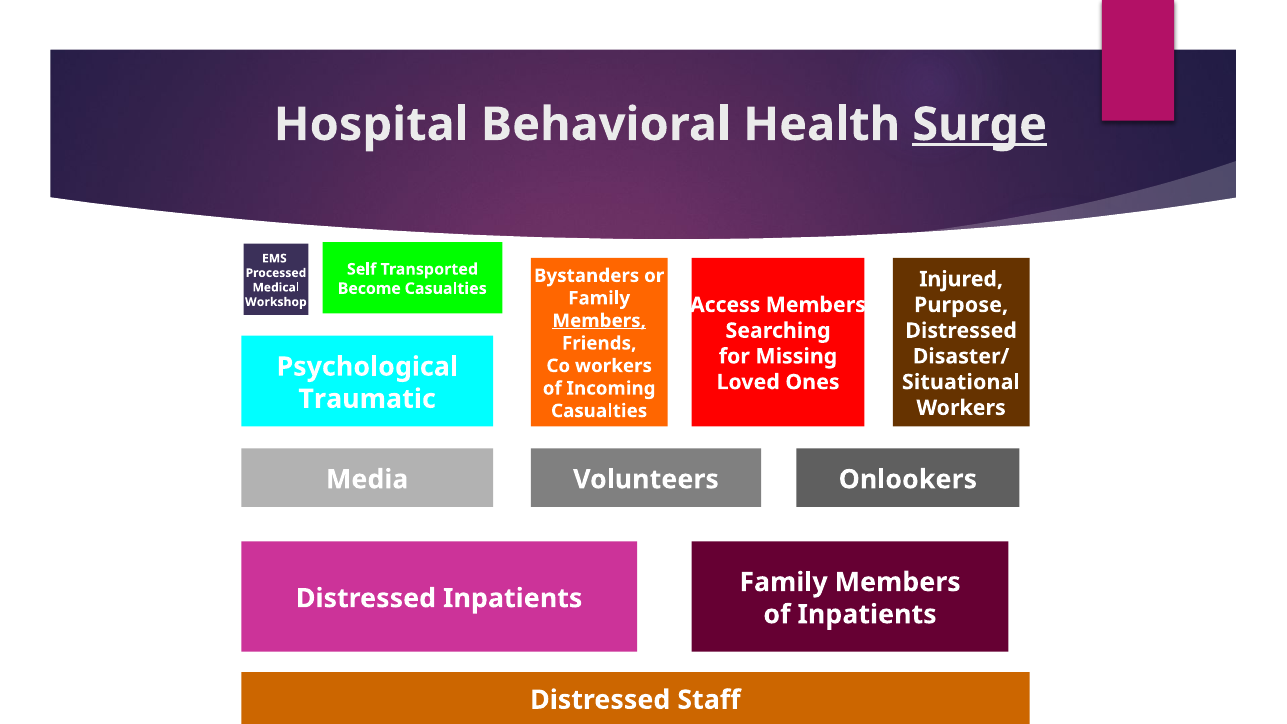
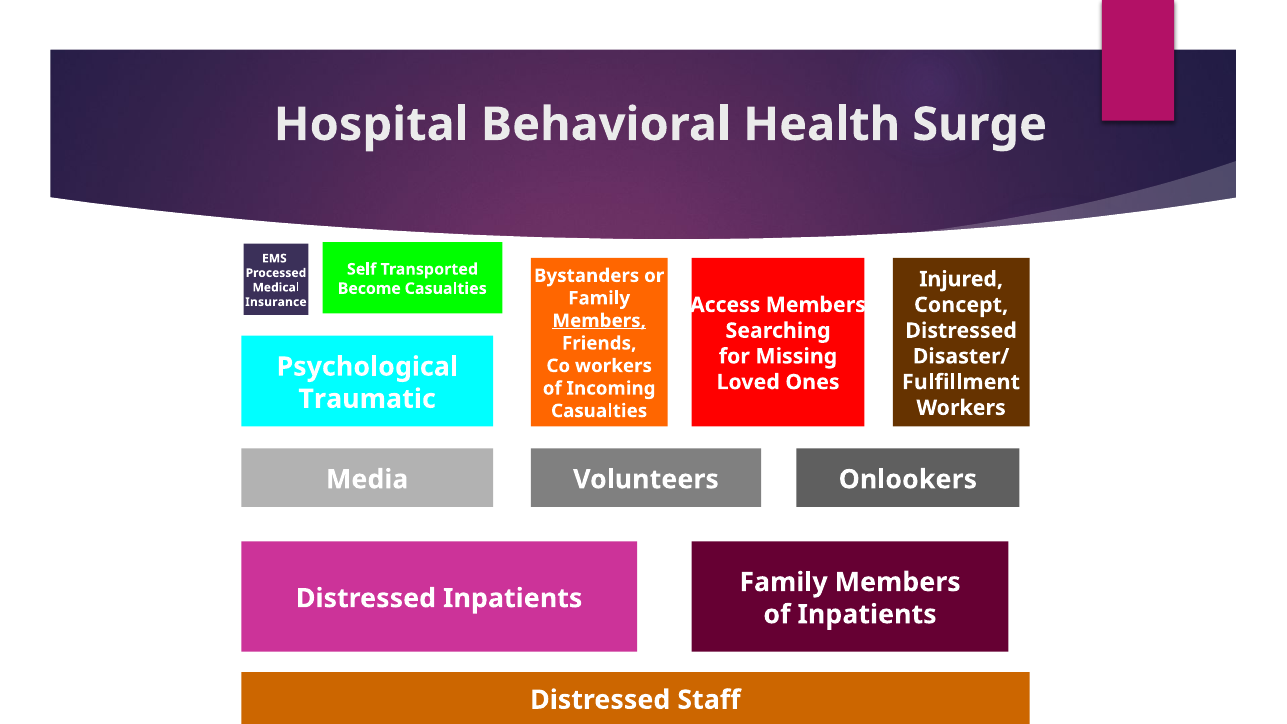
Surge underline: present -> none (980, 125)
Workshop: Workshop -> Insurance (276, 302)
Purpose: Purpose -> Concept (961, 305)
Situational: Situational -> Fulfillment (961, 382)
